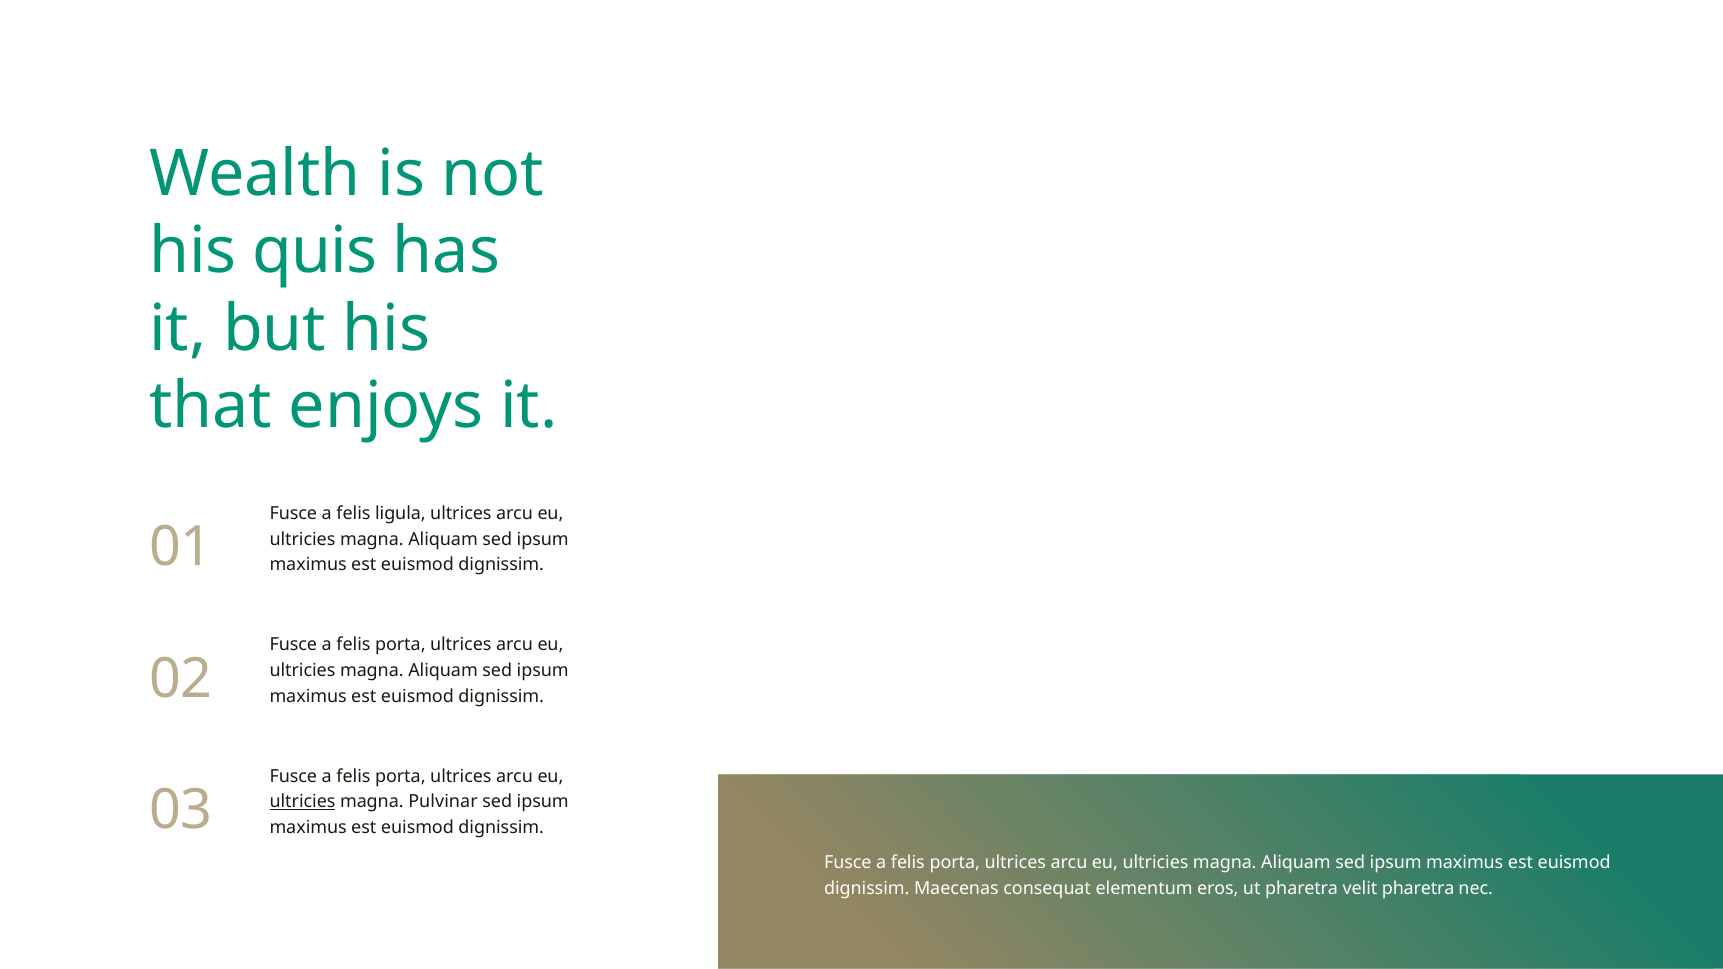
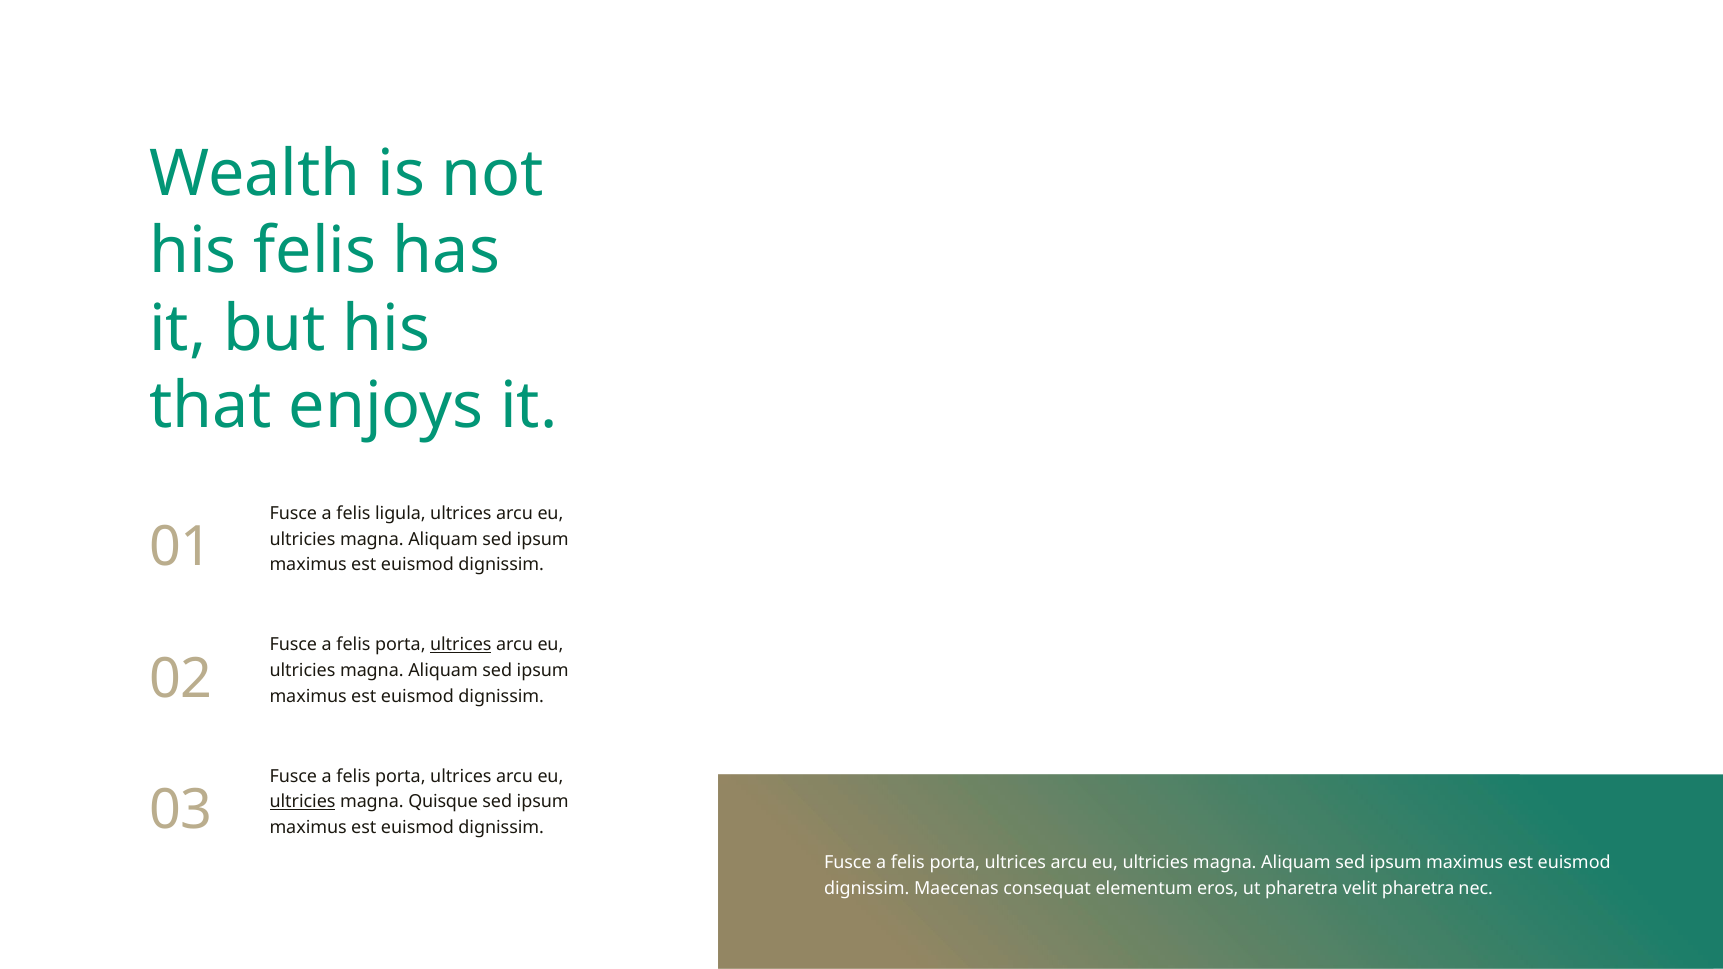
his quis: quis -> felis (315, 252)
ultrices underline: none -> present (461, 645)
Pulvinar: Pulvinar -> Quisque (443, 802)
